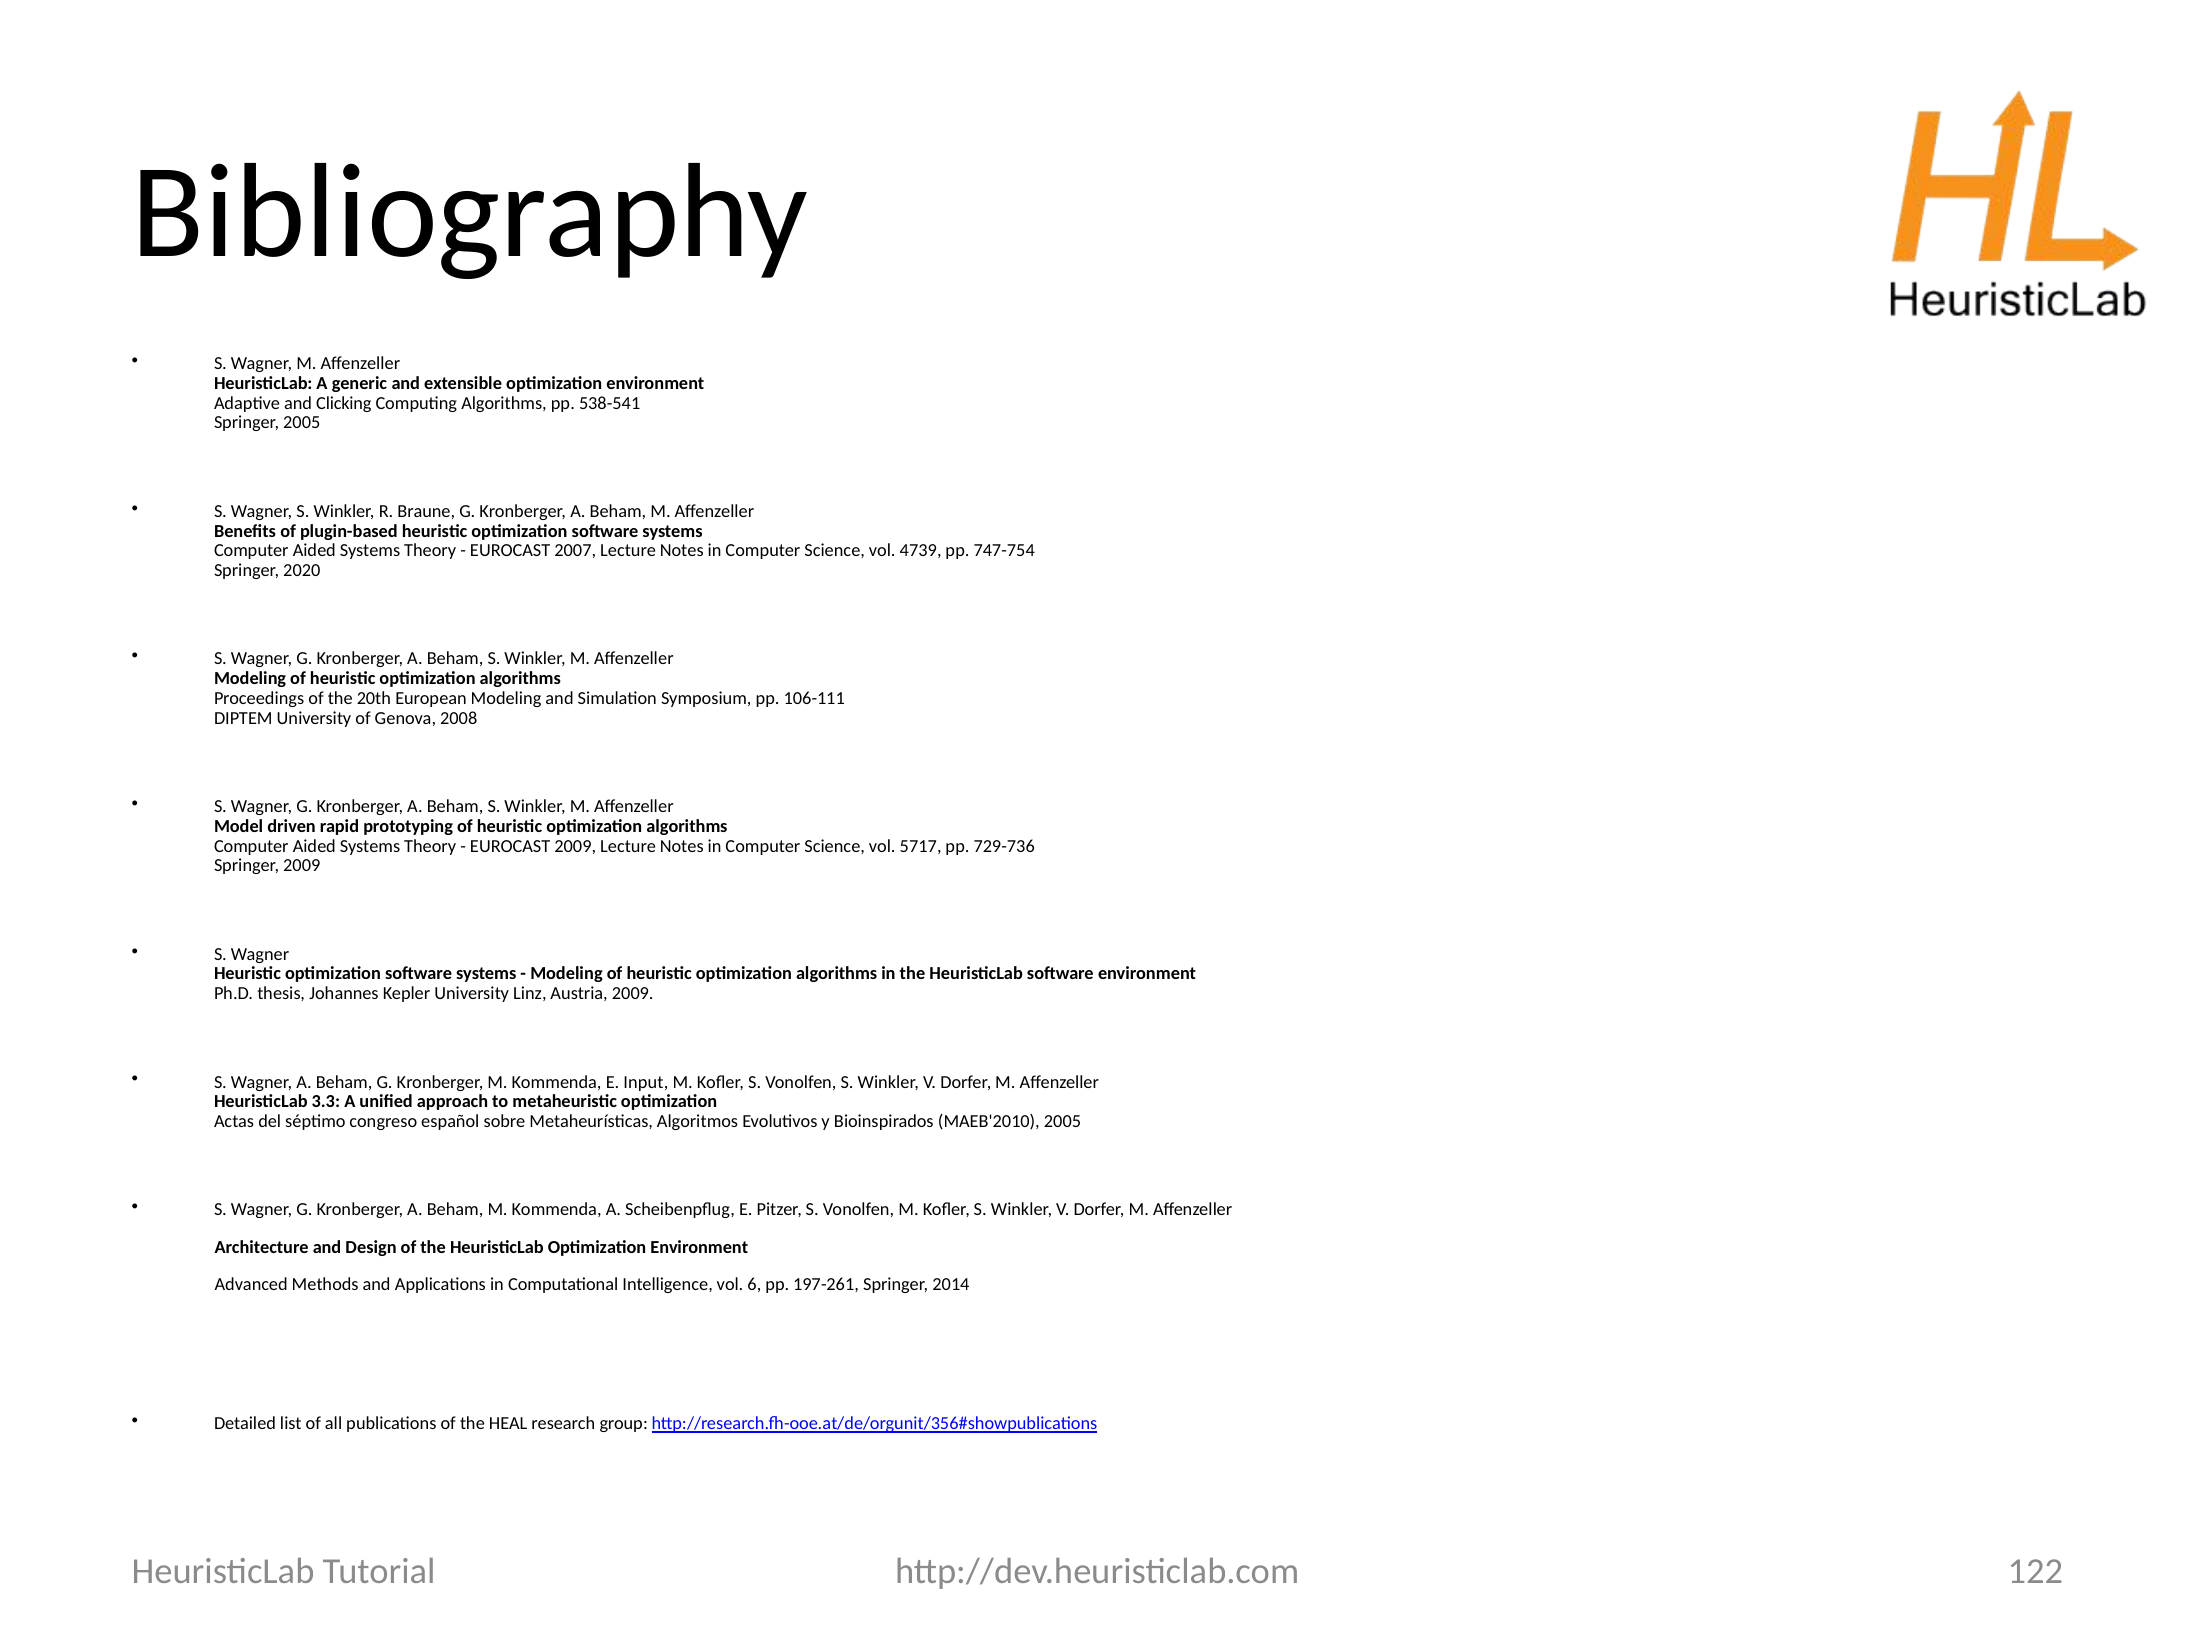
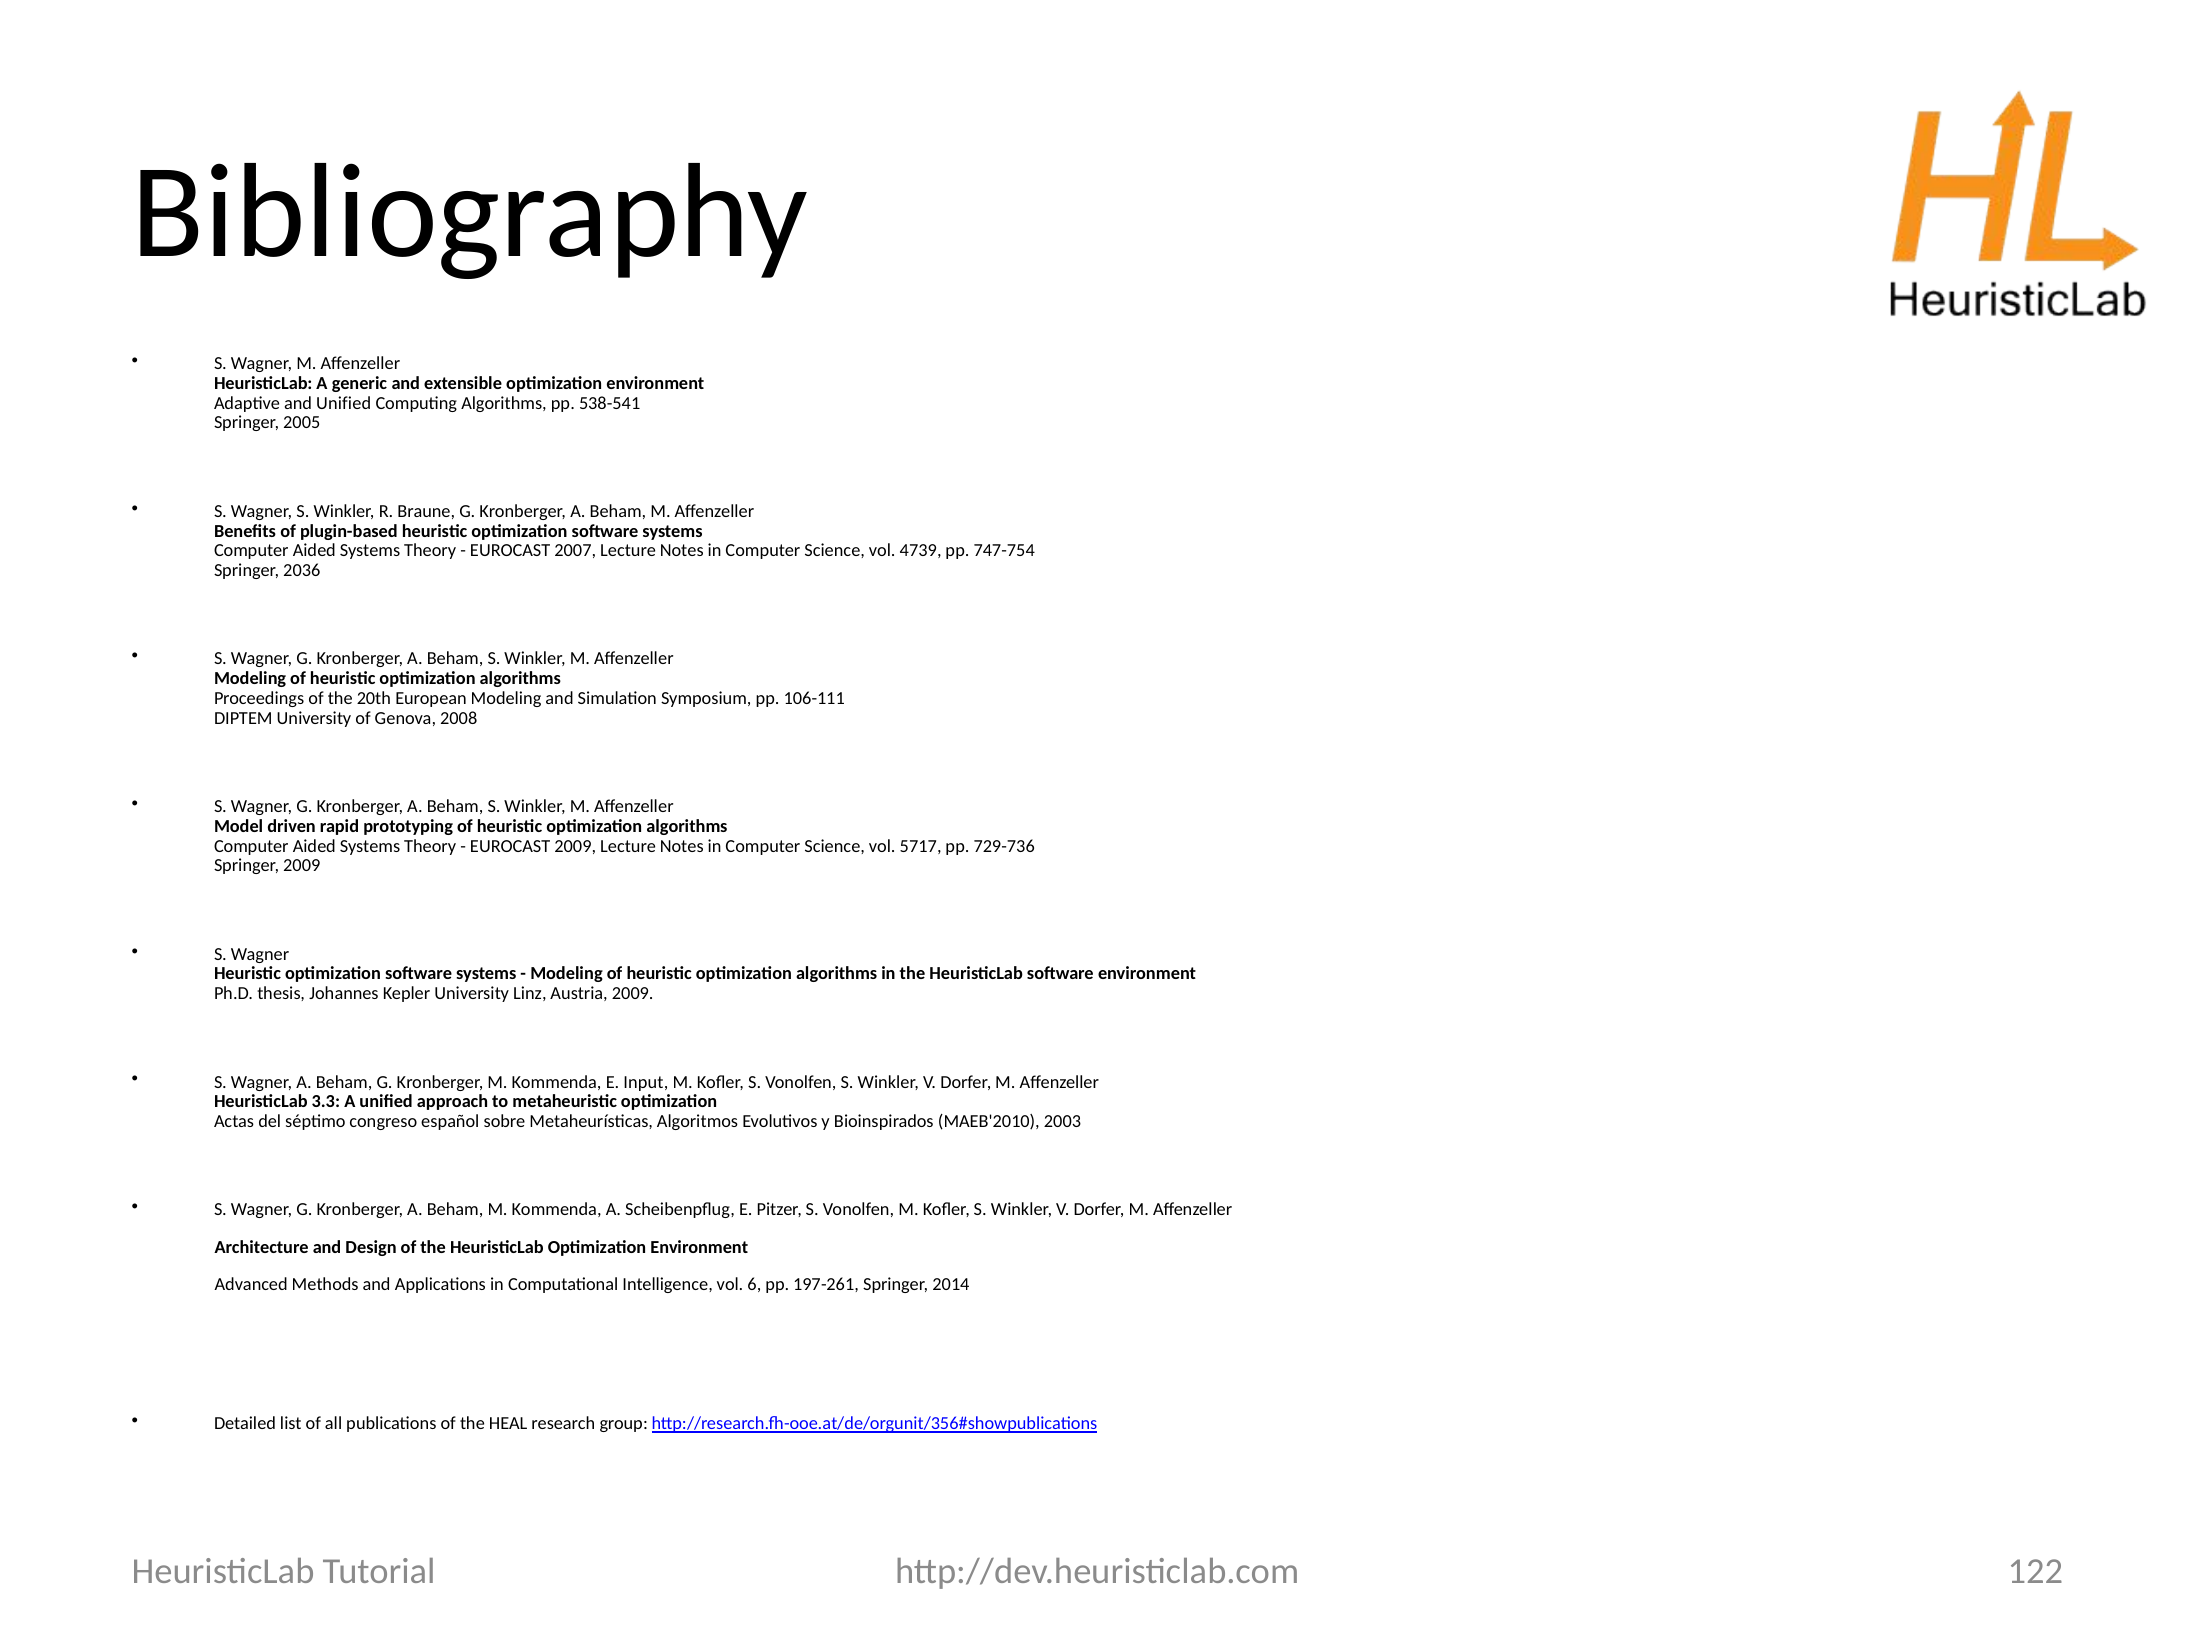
and Clicking: Clicking -> Unified (344, 403)
2020: 2020 -> 2036 (302, 571)
MAEB'2010 2005: 2005 -> 2003 (1063, 1122)
